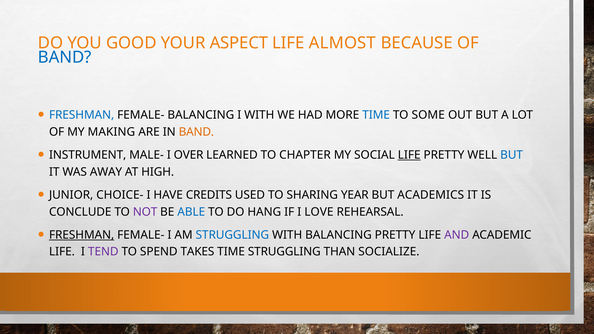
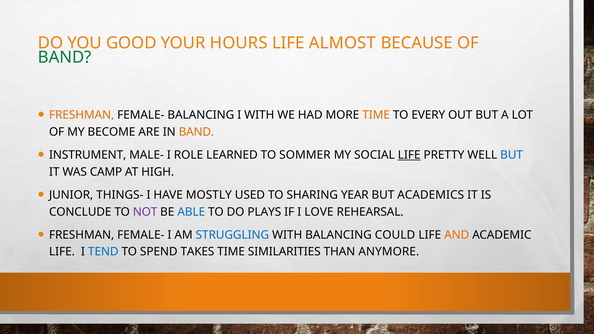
ASPECT: ASPECT -> HOURS (239, 43)
BAND colour: blue -> green (65, 57)
FRESHMAN colour: blue -> orange (82, 115)
TIME colour: blue -> orange (376, 115)
SOME: SOME -> EVERY (428, 115)
MAKING: MAKING -> BECOME (111, 132)
OVER: OVER -> ROLE (189, 155)
CHAPTER: CHAPTER -> SOMMER (305, 155)
AWAY: AWAY -> CAMP (106, 172)
CHOICE-: CHOICE- -> THINGS- (120, 195)
CREDITS: CREDITS -> MOSTLY (209, 195)
HANG: HANG -> PLAYS (264, 212)
FRESHMAN underline: present -> none (82, 235)
BALANCING PRETTY: PRETTY -> COULD (395, 235)
AND colour: purple -> orange (457, 235)
TEND colour: purple -> blue (103, 252)
TIME STRUGGLING: STRUGGLING -> SIMILARITIES (284, 252)
SOCIALIZE: SOCIALIZE -> ANYMORE (389, 252)
